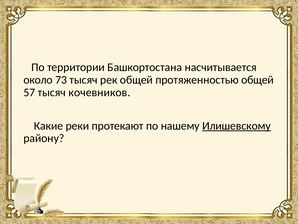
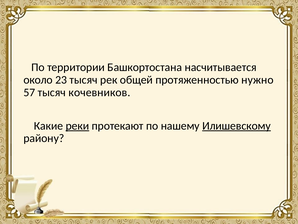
73: 73 -> 23 (61, 80)
протяженностью общей: общей -> нужно (257, 80)
реки underline: none -> present (77, 126)
